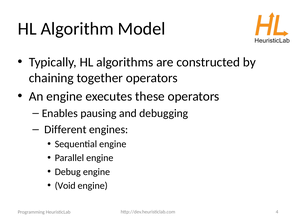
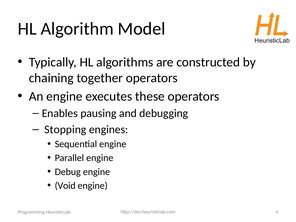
Different: Different -> Stopping (65, 129)
